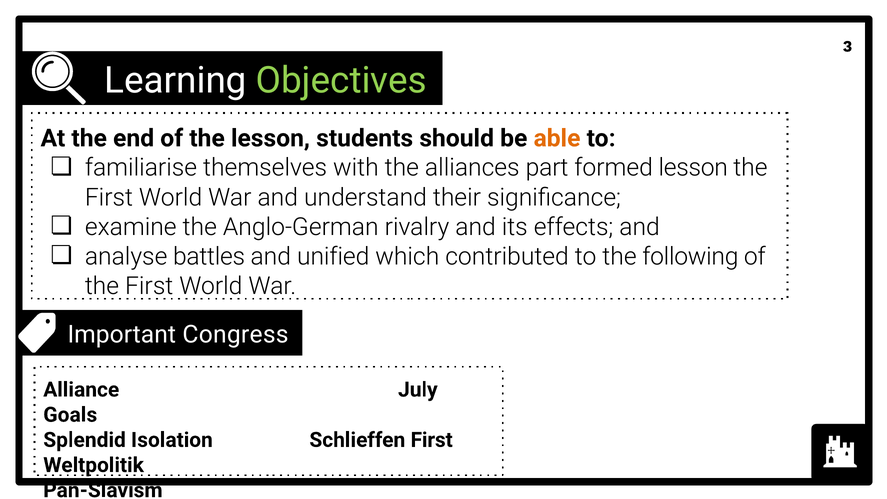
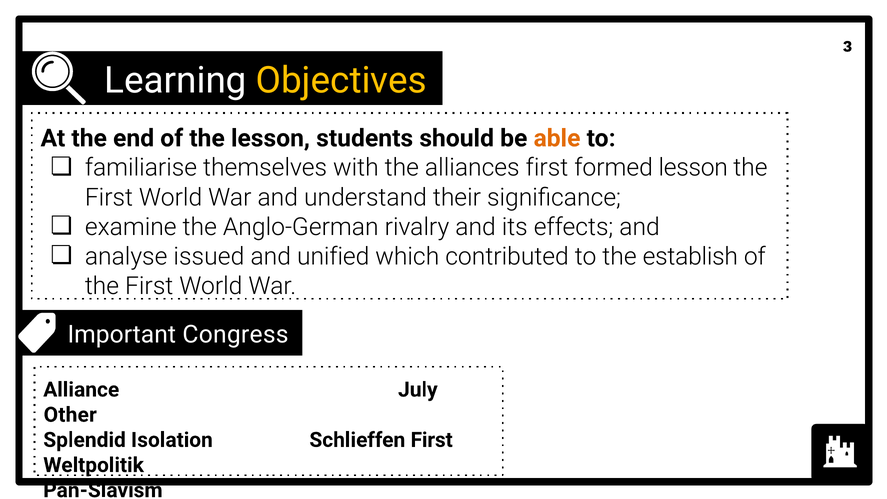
Objectives colour: light green -> yellow (341, 81)
alliances part: part -> first (547, 168)
battles: battles -> issued (209, 257)
following: following -> establish (690, 257)
Goals: Goals -> Other (70, 415)
